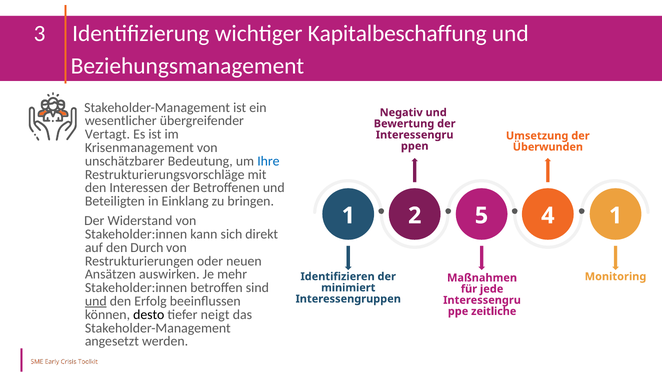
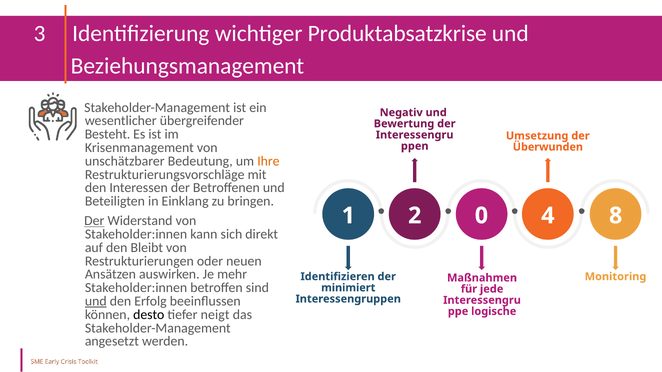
Kapitalbeschaffung: Kapitalbeschaffung -> Produktabsatzkrise (397, 34)
Vertagt: Vertagt -> Besteht (108, 134)
Ihre colour: blue -> orange (268, 161)
5: 5 -> 0 (481, 216)
4 1: 1 -> 8 (616, 216)
Der underline: none -> present (94, 221)
Durch: Durch -> Bleibt (147, 248)
zeitliche: zeitliche -> logische (494, 312)
